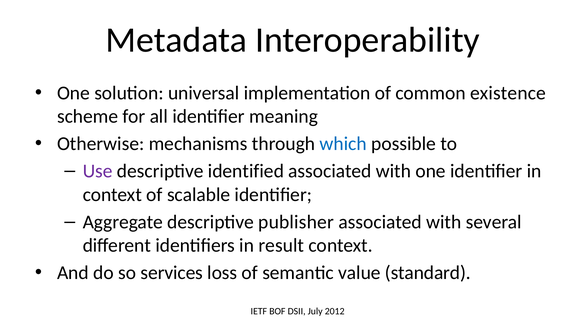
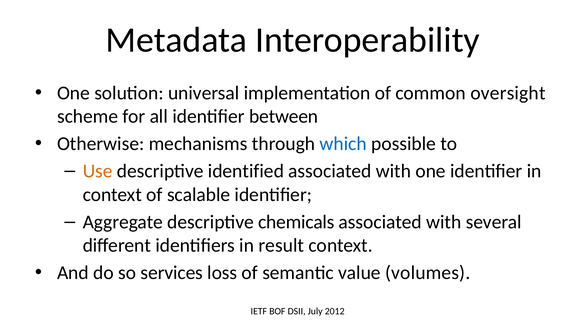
existence: existence -> oversight (508, 93)
meaning: meaning -> between (284, 116)
Use colour: purple -> orange (98, 171)
publisher: publisher -> chemicals (296, 222)
standard: standard -> volumes (428, 273)
